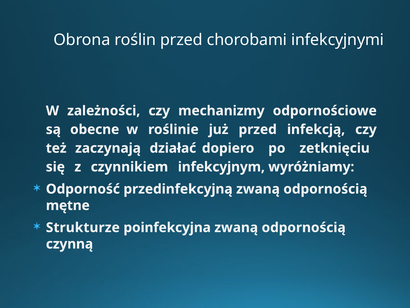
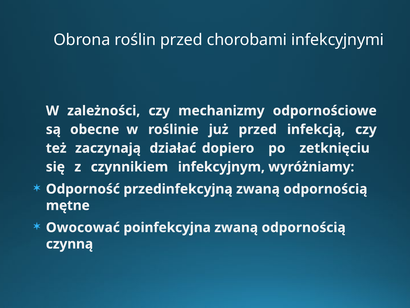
Strukturze: Strukturze -> Owocować (83, 227)
